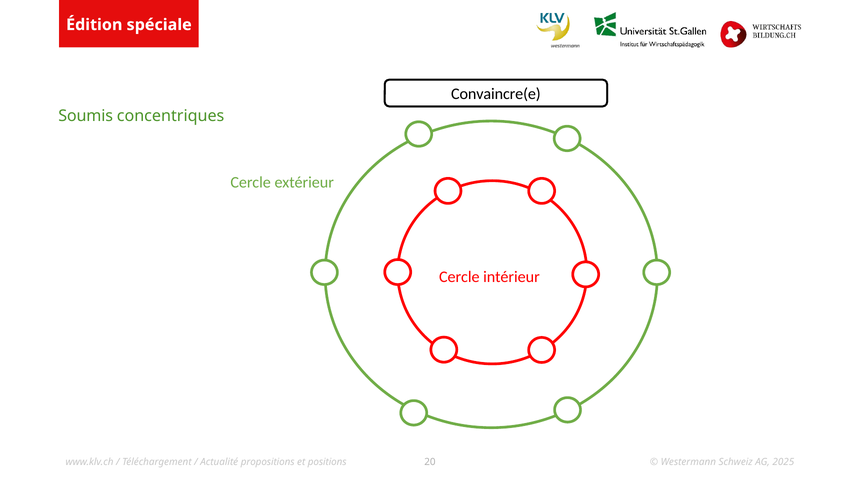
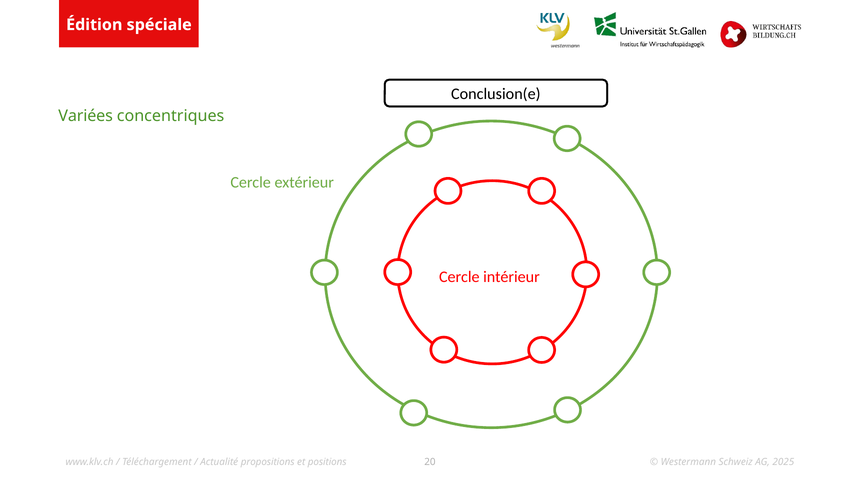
Convaincre(e: Convaincre(e -> Conclusion(e (496, 94)
Soumis: Soumis -> Variées (86, 116)
